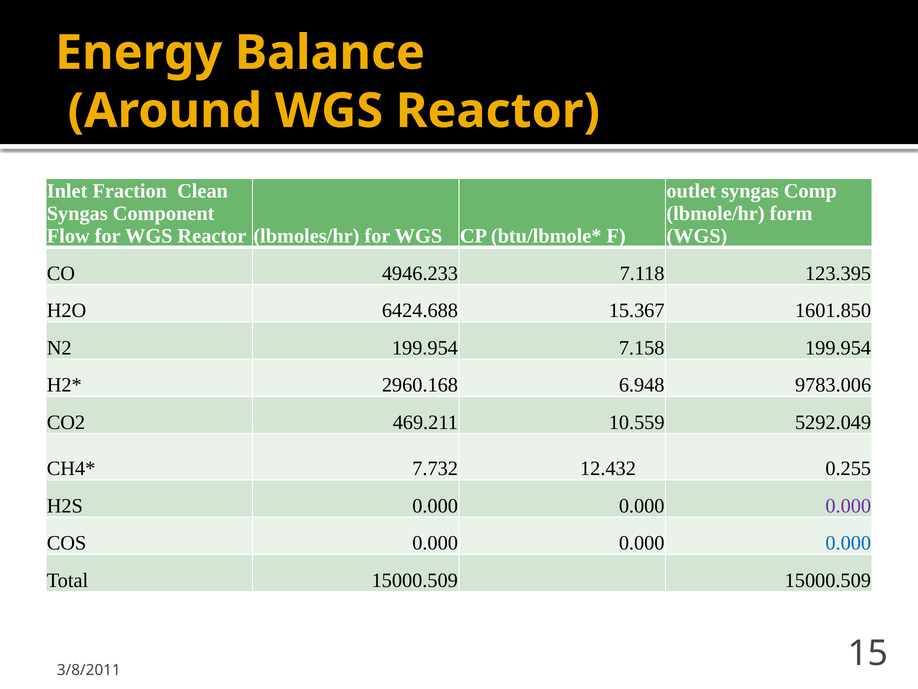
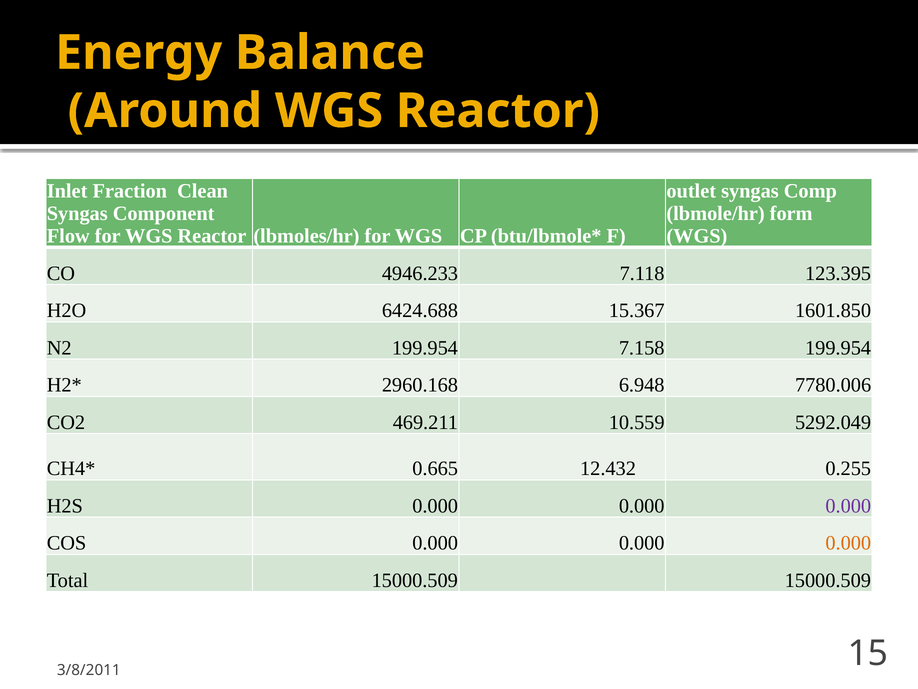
9783.006: 9783.006 -> 7780.006 (833, 385)
7.732: 7.732 -> 0.665 (435, 468)
0.000 colour: blue -> orange (848, 543)
